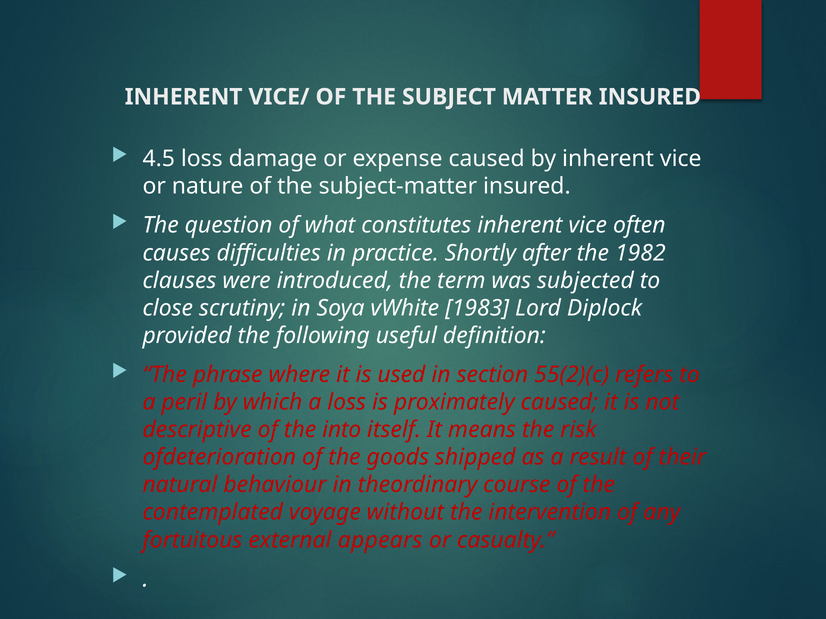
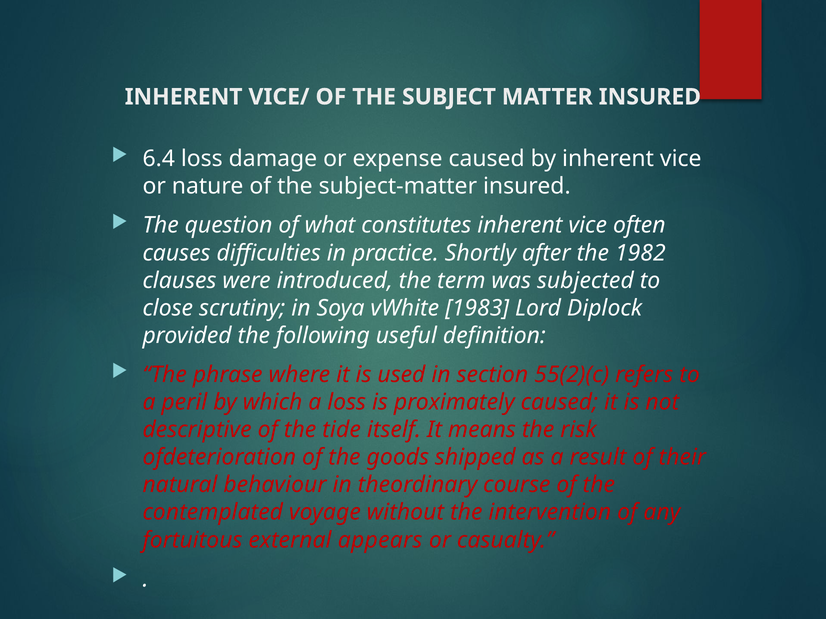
4.5: 4.5 -> 6.4 (159, 159)
into: into -> tide (342, 430)
